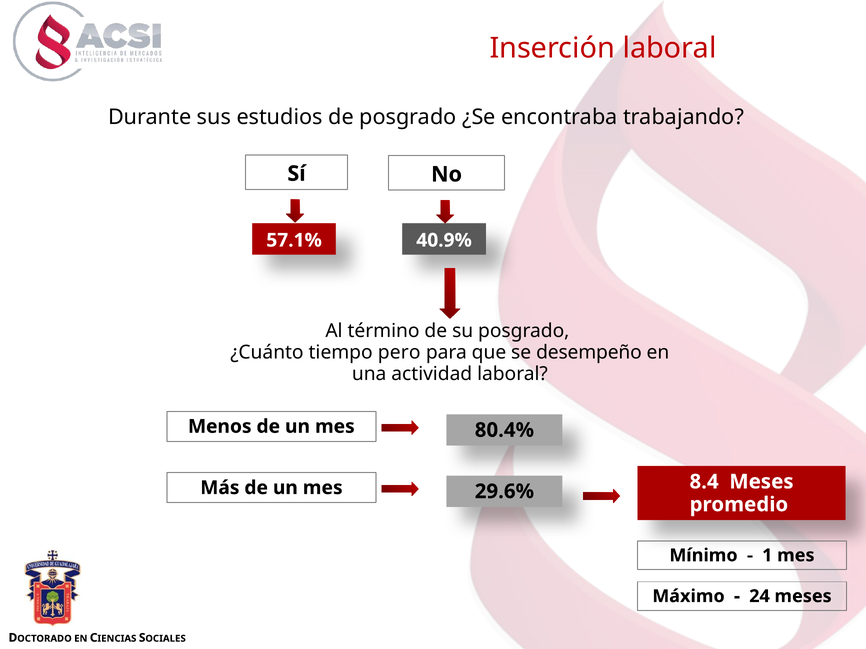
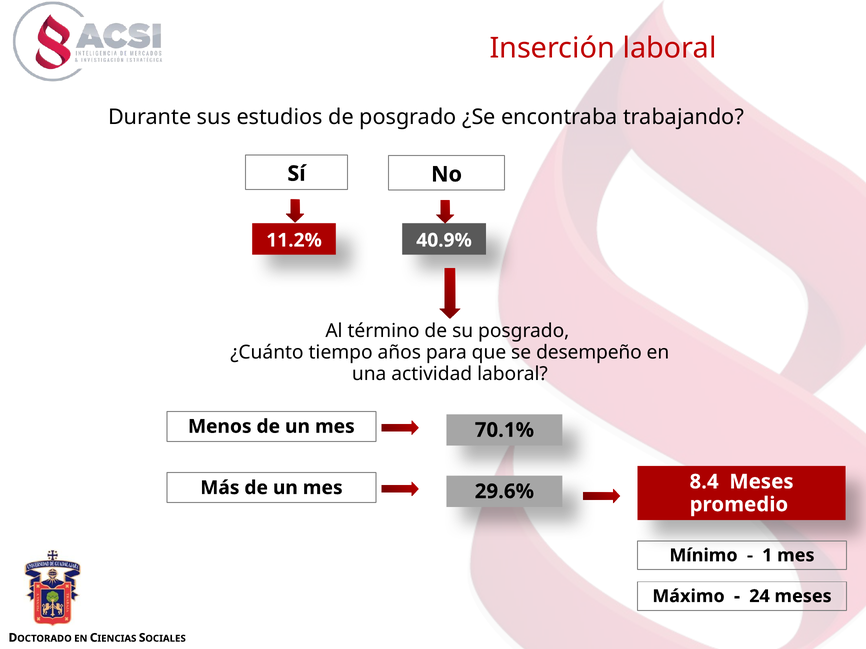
57.1%: 57.1% -> 11.2% (294, 240)
pero: pero -> años (399, 353)
80.4%: 80.4% -> 70.1% (504, 430)
